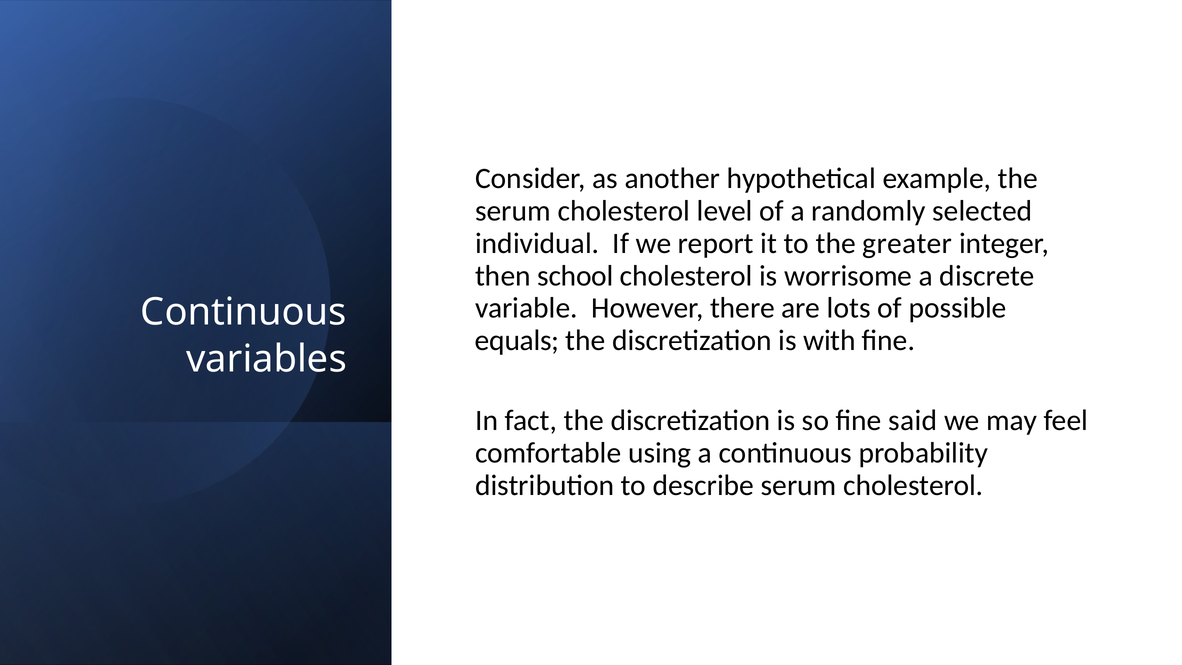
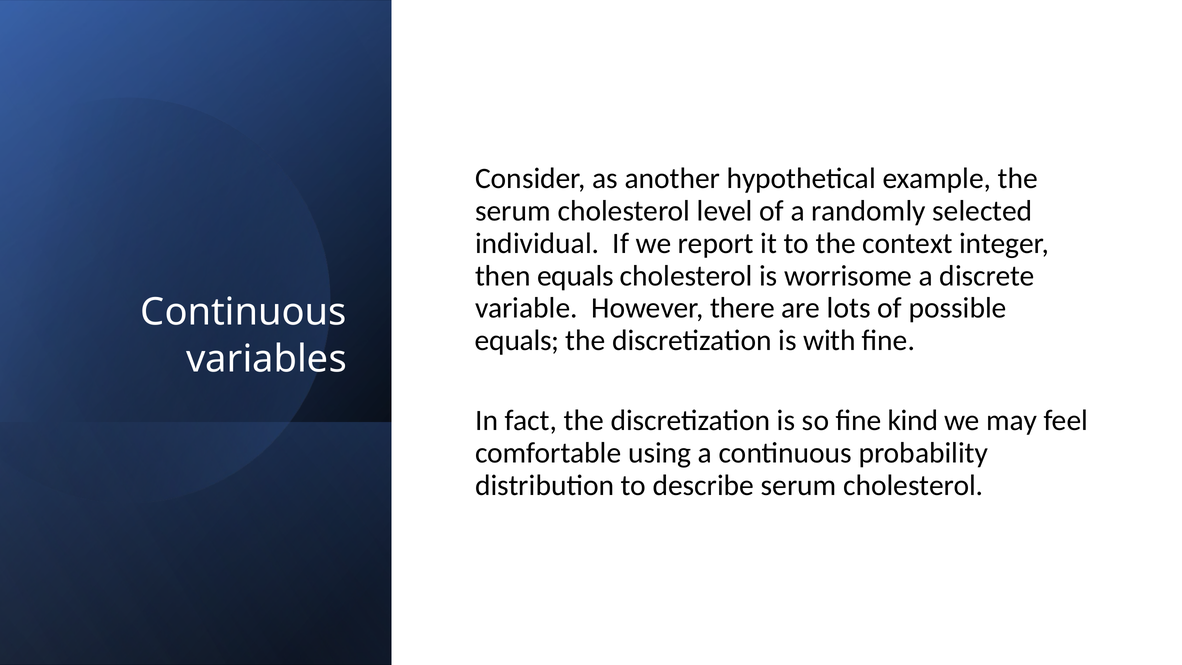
greater: greater -> context (908, 243)
then school: school -> equals (575, 276)
said: said -> kind (913, 420)
